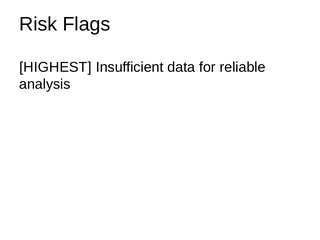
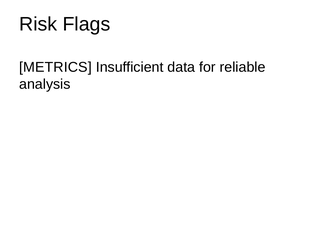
HIGHEST: HIGHEST -> METRICS (55, 67)
